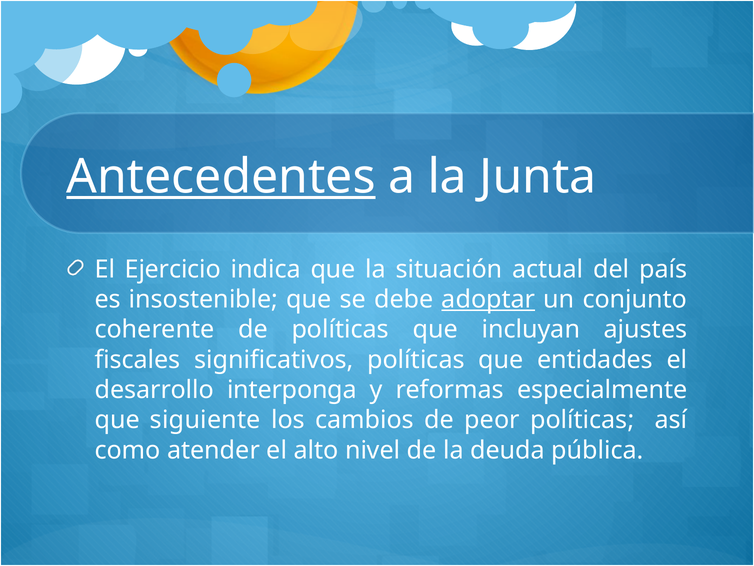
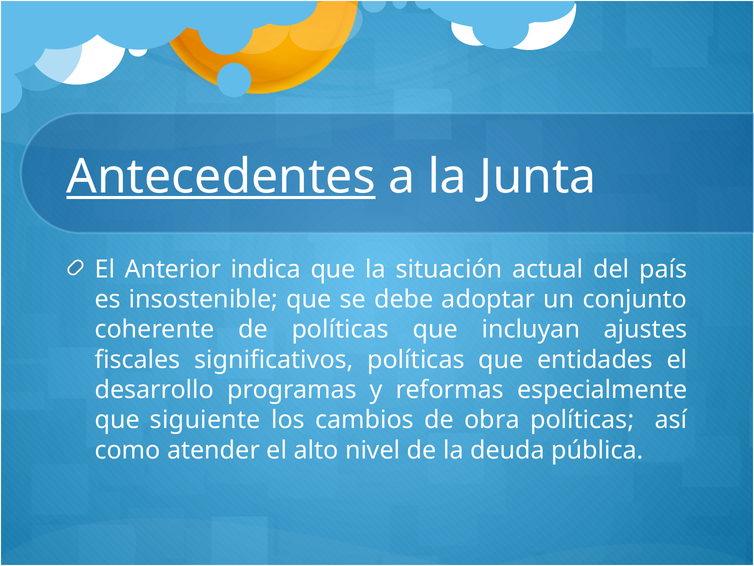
Ejercicio: Ejercicio -> Anterior (173, 269)
adoptar underline: present -> none (488, 299)
interponga: interponga -> programas (292, 390)
peor: peor -> obra (492, 420)
